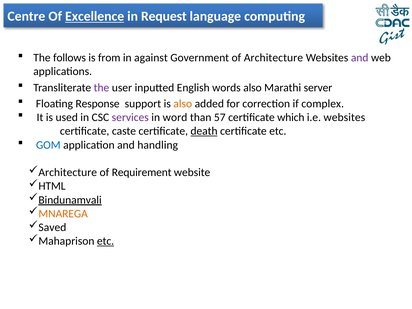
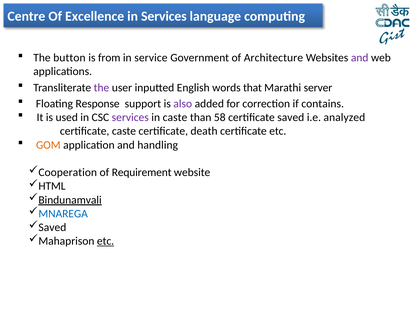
Excellence underline: present -> none (95, 16)
in Request: Request -> Services (164, 16)
follows: follows -> button (69, 58)
against: against -> service (151, 58)
words also: also -> that (252, 88)
also colour: orange -> purple (183, 104)
complex: complex -> contains (323, 104)
in word: word -> caste (175, 117)
57: 57 -> 58 (220, 117)
certificate which: which -> saved (291, 117)
i.e websites: websites -> analyzed (344, 117)
death underline: present -> none (204, 131)
GOM colour: blue -> orange (48, 145)
Architecture: Architecture -> Cooperation (68, 172)
MNAREGA colour: orange -> blue (63, 214)
